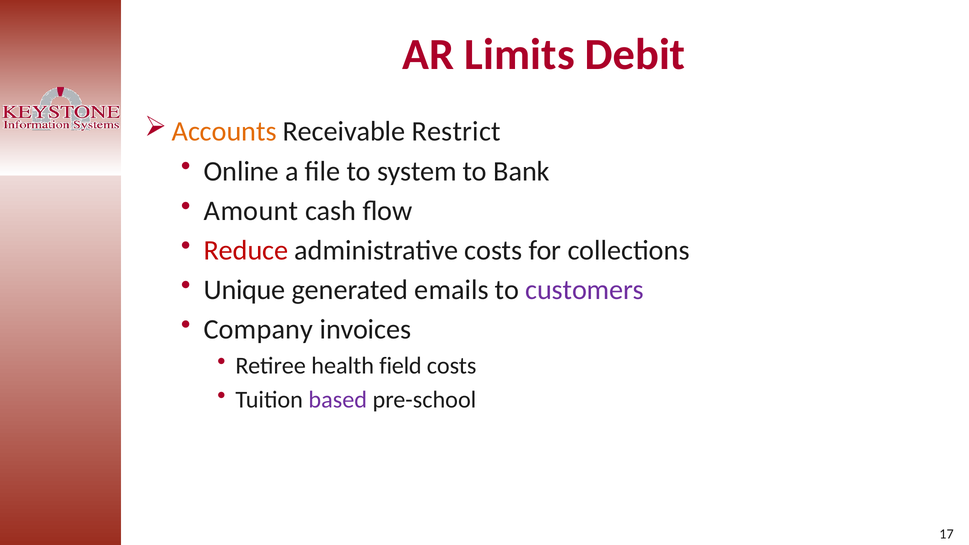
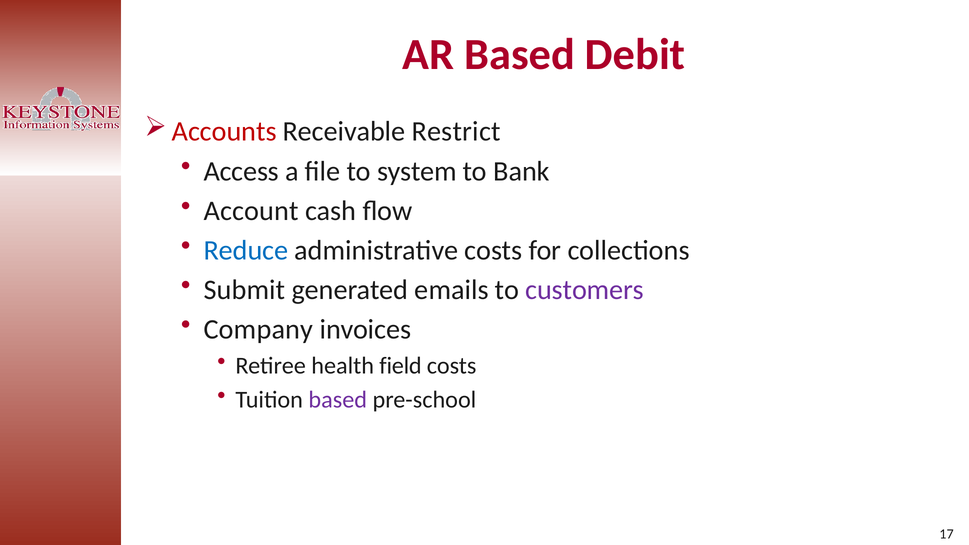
AR Limits: Limits -> Based (520, 55)
Accounts colour: orange -> red (224, 132)
Online: Online -> Access (241, 171)
Amount: Amount -> Account (251, 211)
Reduce colour: red -> blue (246, 250)
Unique: Unique -> Submit (244, 290)
